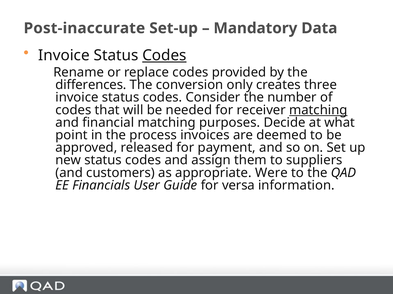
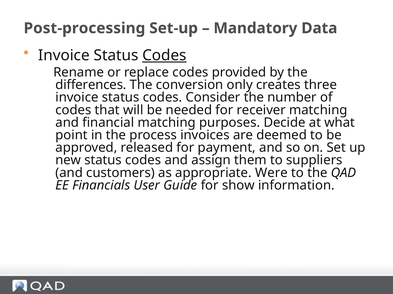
Post-inaccurate: Post-inaccurate -> Post-processing (84, 28)
matching underline: present -> none (318, 110)
versa: versa -> show (238, 186)
